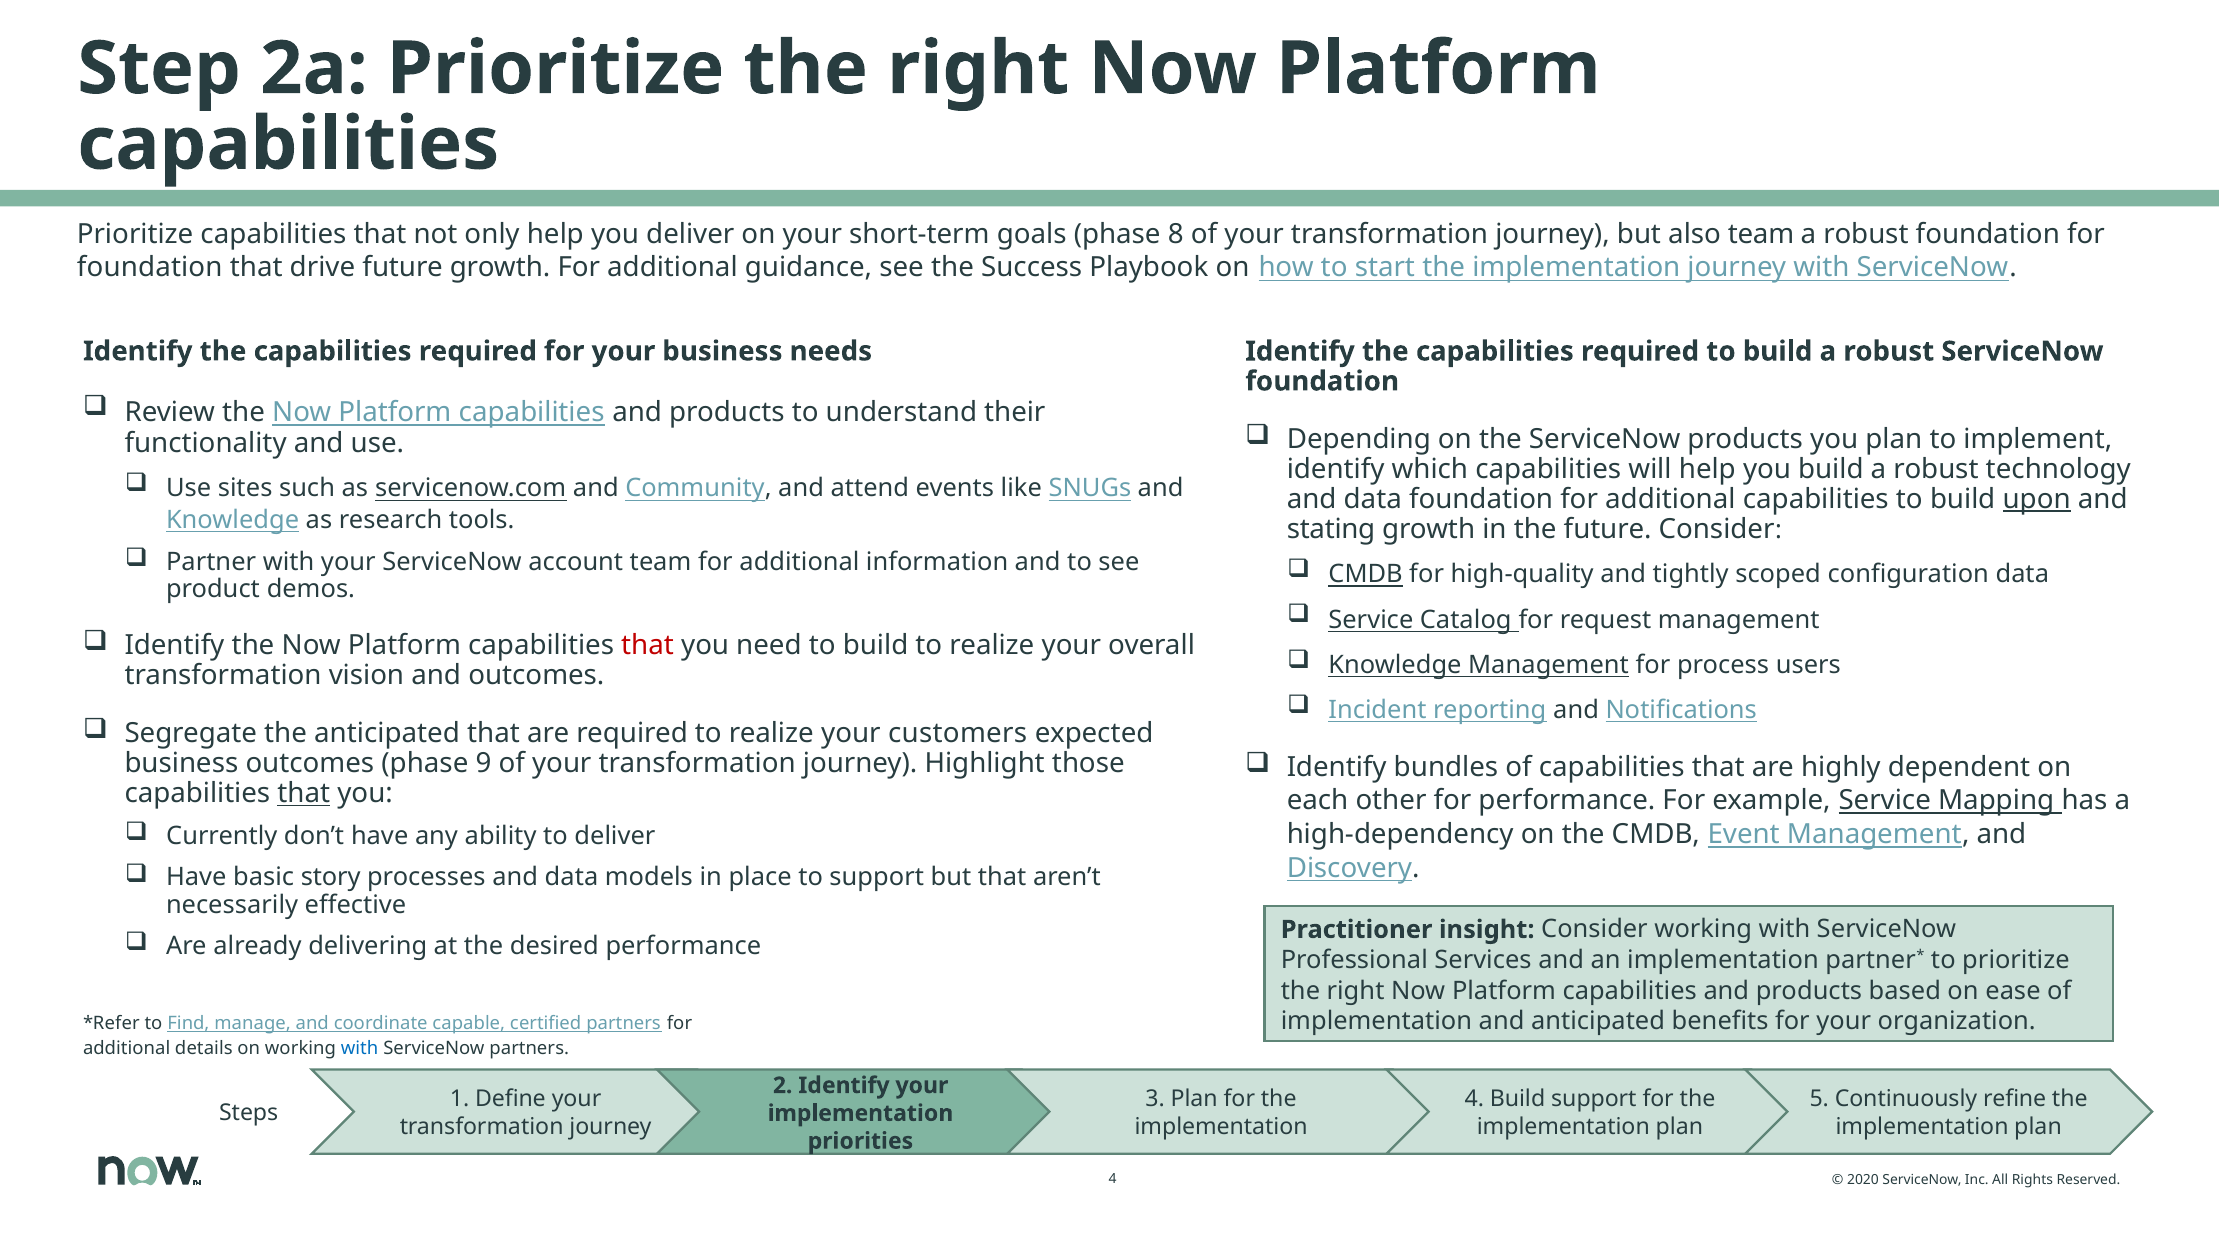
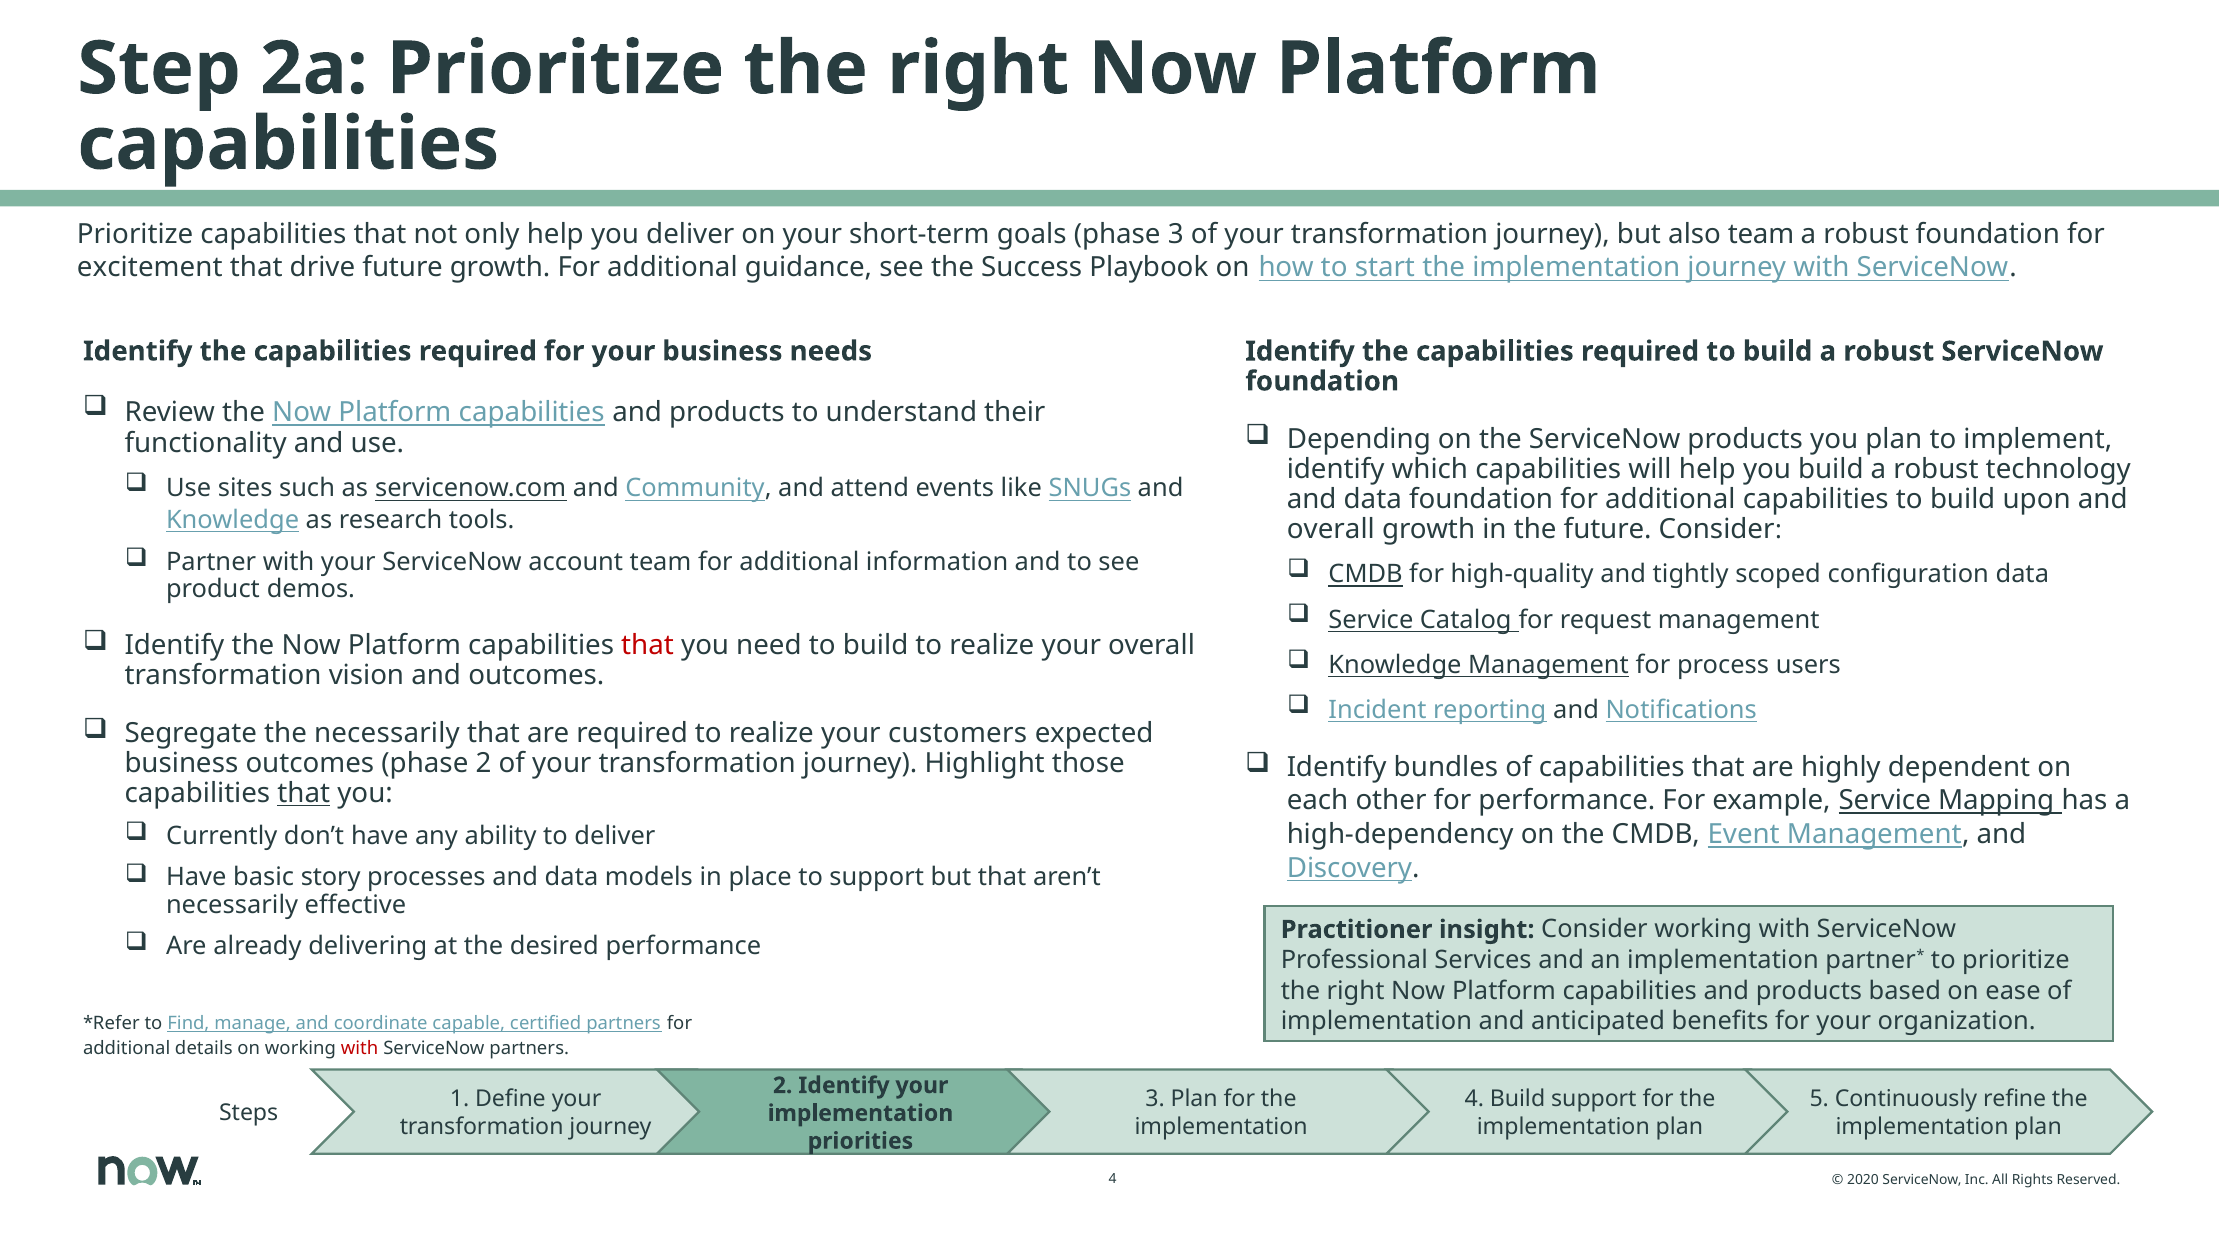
phase 8: 8 -> 3 (1176, 234)
foundation: foundation -> excitement (150, 267)
upon underline: present -> none (2037, 499)
stating: stating -> overall (1331, 529)
the anticipated: anticipated -> necessarily (387, 733)
phase 9: 9 -> 2 (483, 763)
with colour: blue -> red (360, 1048)
